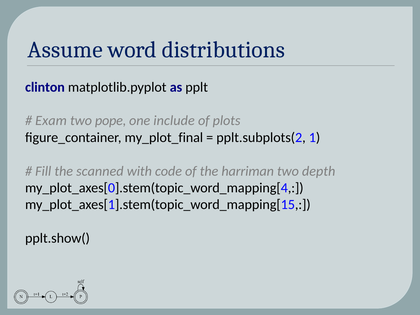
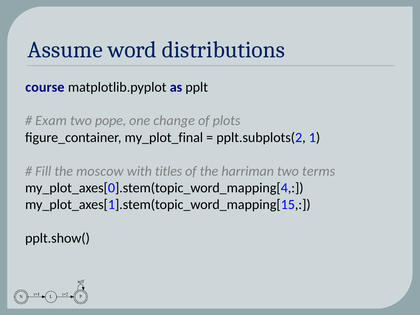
clinton: clinton -> course (45, 87)
include: include -> change (174, 121)
scanned: scanned -> moscow (100, 171)
code: code -> titles (169, 171)
depth: depth -> terms (319, 171)
